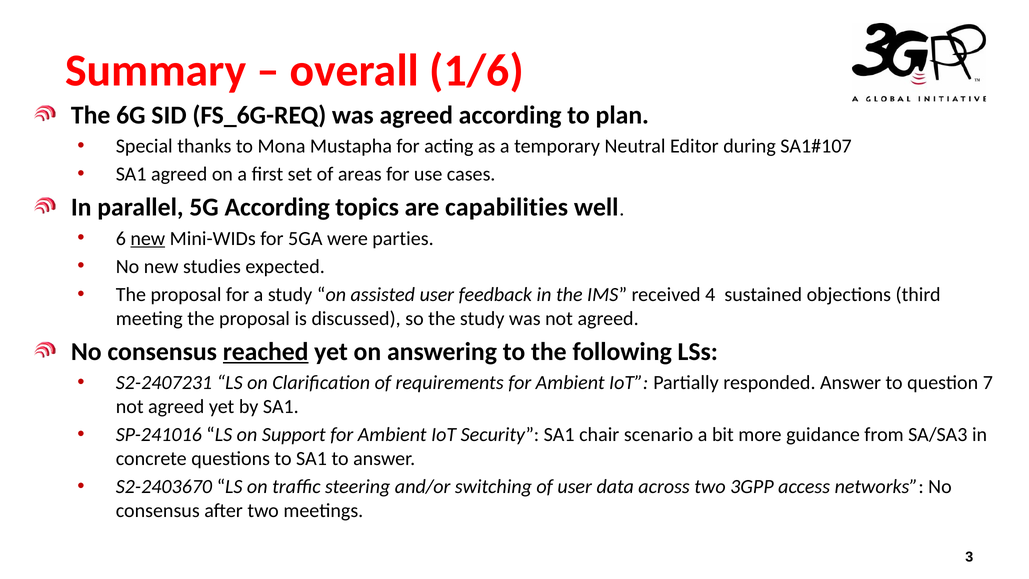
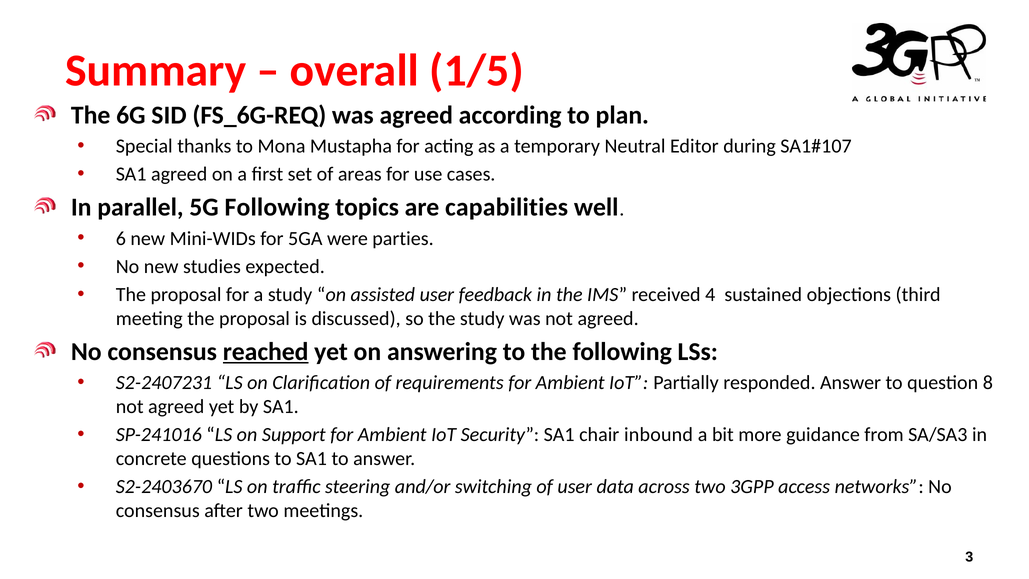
1/6: 1/6 -> 1/5 (477, 71)
5G According: According -> Following (277, 207)
new underline: present -> none (148, 238)
7: 7 -> 8 (988, 382)
scenario: scenario -> inbound (659, 435)
